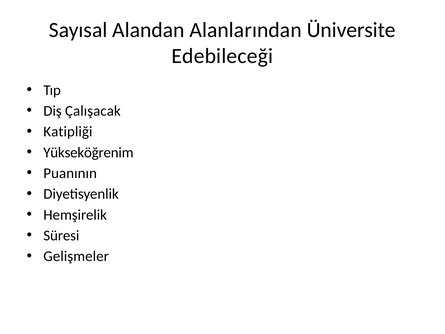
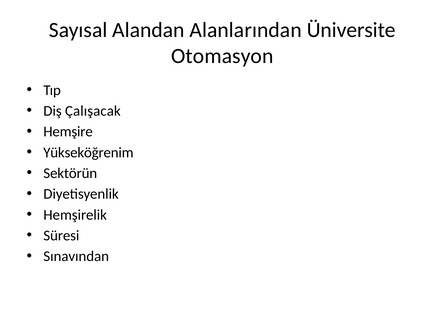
Edebileceği: Edebileceği -> Otomasyon (222, 56)
Katipliği: Katipliği -> Hemşire (68, 132)
Puanının: Puanının -> Sektörün (70, 173)
Gelişmeler: Gelişmeler -> Sınavından (76, 256)
